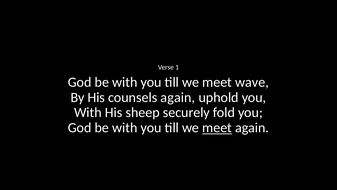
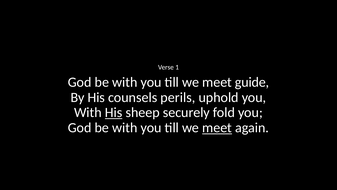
wave: wave -> guide (252, 82)
counsels again: again -> perils (178, 97)
His underline: none -> present (114, 112)
